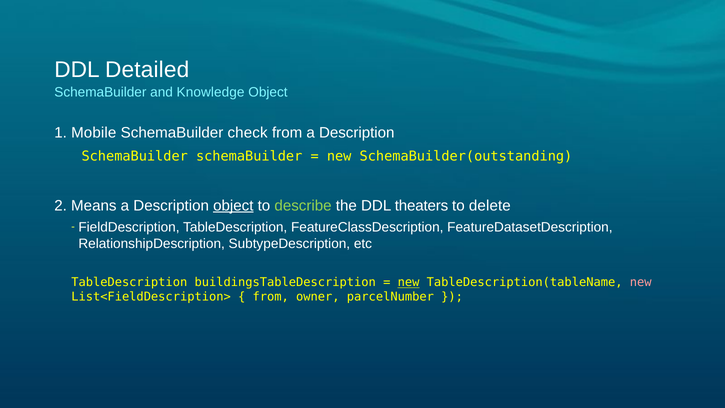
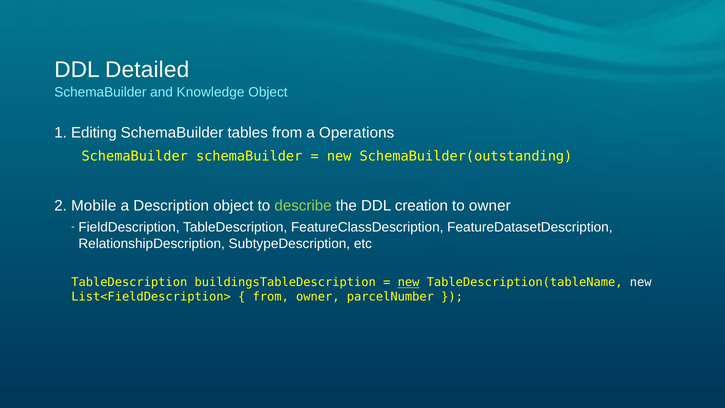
Mobile: Mobile -> Editing (94, 132)
check: check -> tables (248, 132)
from a Description: Description -> Operations (357, 132)
Means: Means -> Mobile (94, 205)
object underline: present -> none (233, 205)
theaters: theaters -> creation (421, 205)
to delete: delete -> owner (490, 205)
new colour: pink -> white (641, 282)
